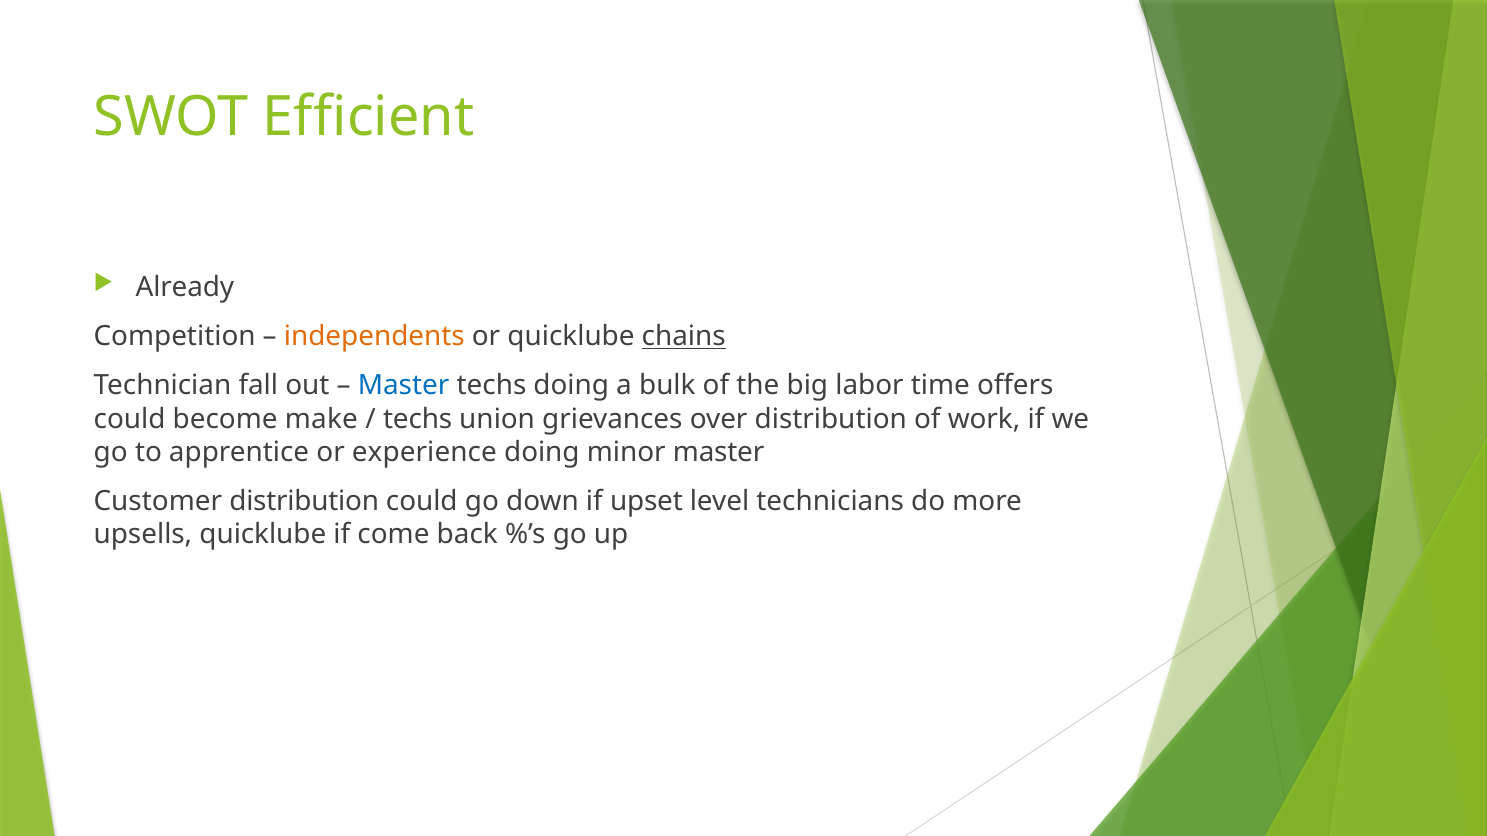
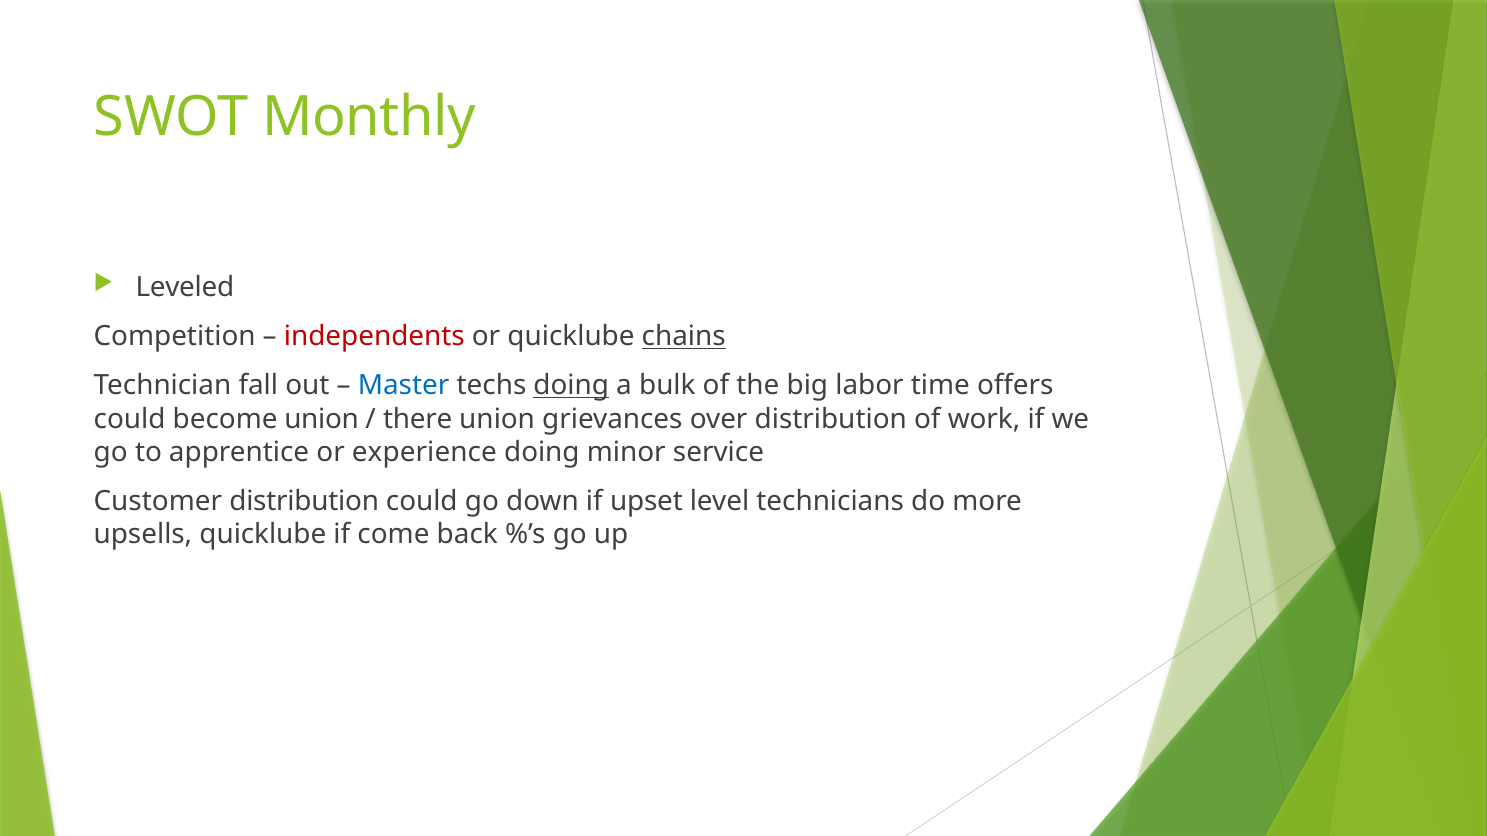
Efficient: Efficient -> Monthly (369, 117)
Already: Already -> Leveled (185, 288)
independents colour: orange -> red (374, 337)
doing underline: none -> present (571, 386)
become make: make -> union (322, 419)
techs: techs -> there (418, 419)
minor master: master -> service (718, 453)
